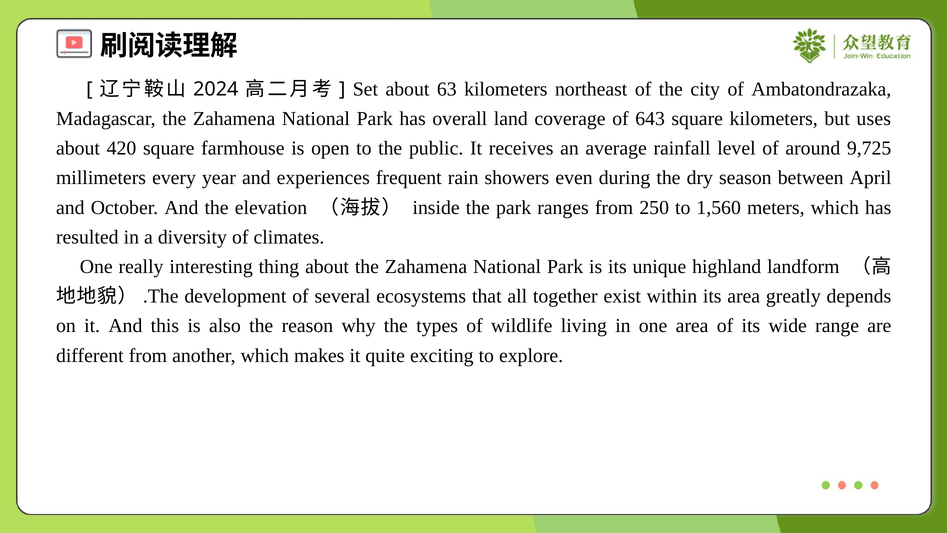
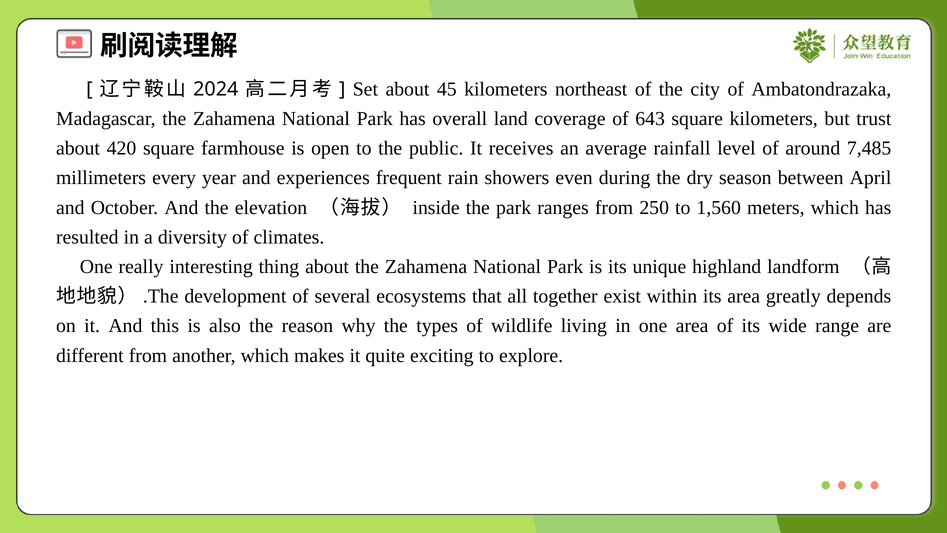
63: 63 -> 45 (447, 89)
uses: uses -> trust (874, 119)
9,725: 9,725 -> 7,485 (869, 148)
